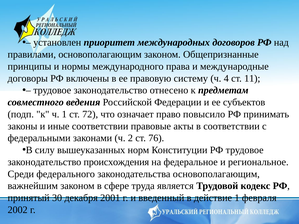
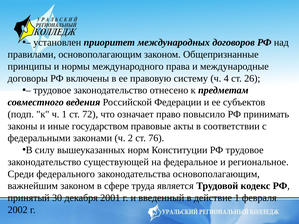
11: 11 -> 26 (252, 78)
иные соответствии: соответствии -> государством (100, 126)
происхождения: происхождения -> существующей (116, 162)
